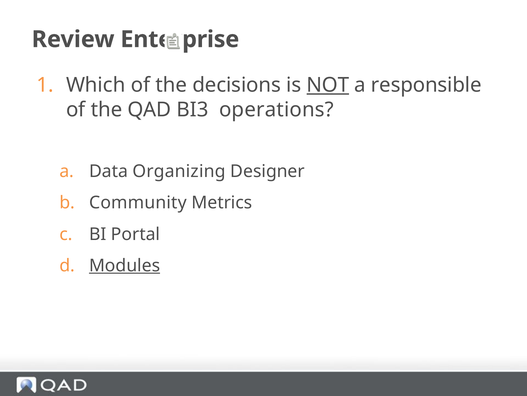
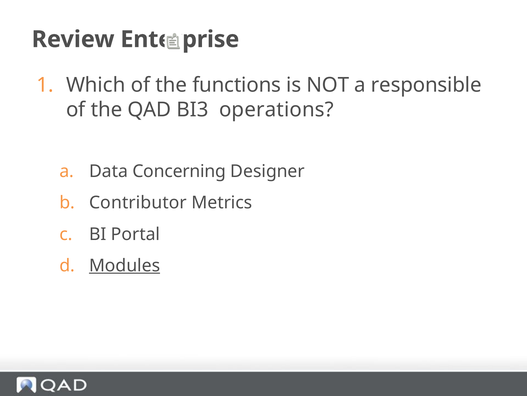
decisions: decisions -> functions (237, 85)
NOT underline: present -> none (328, 85)
Organizing: Organizing -> Concerning (179, 171)
Community: Community -> Contributor (138, 202)
